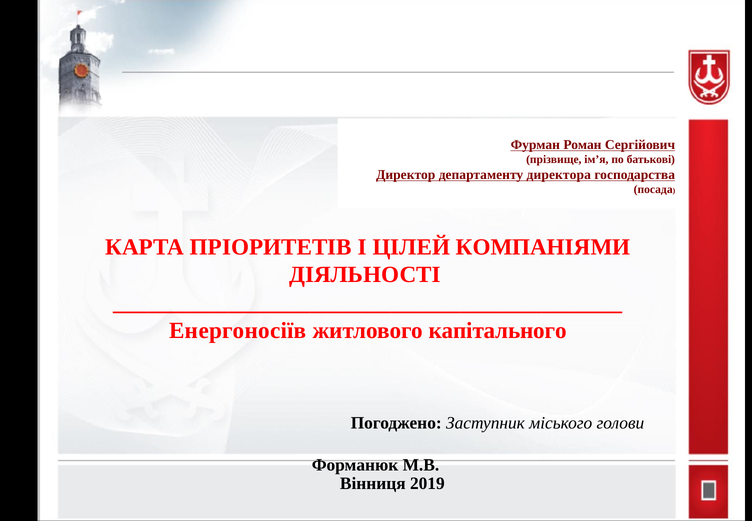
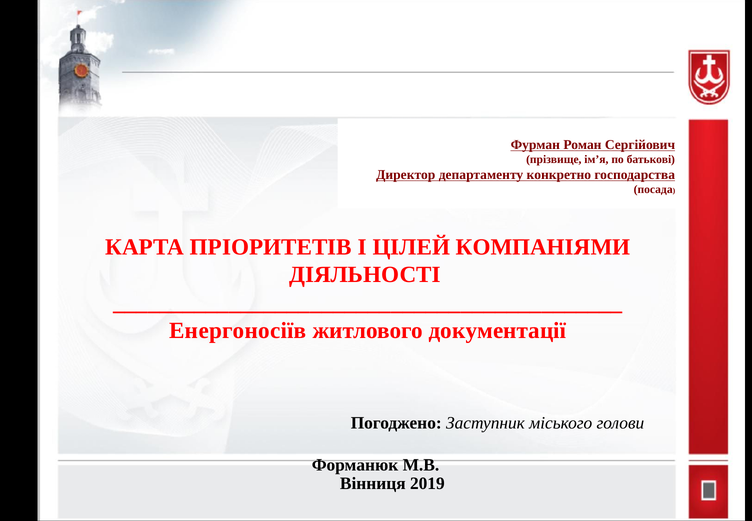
директора: директора -> конкретно (559, 175)
капітального: капітального -> документації (498, 330)
